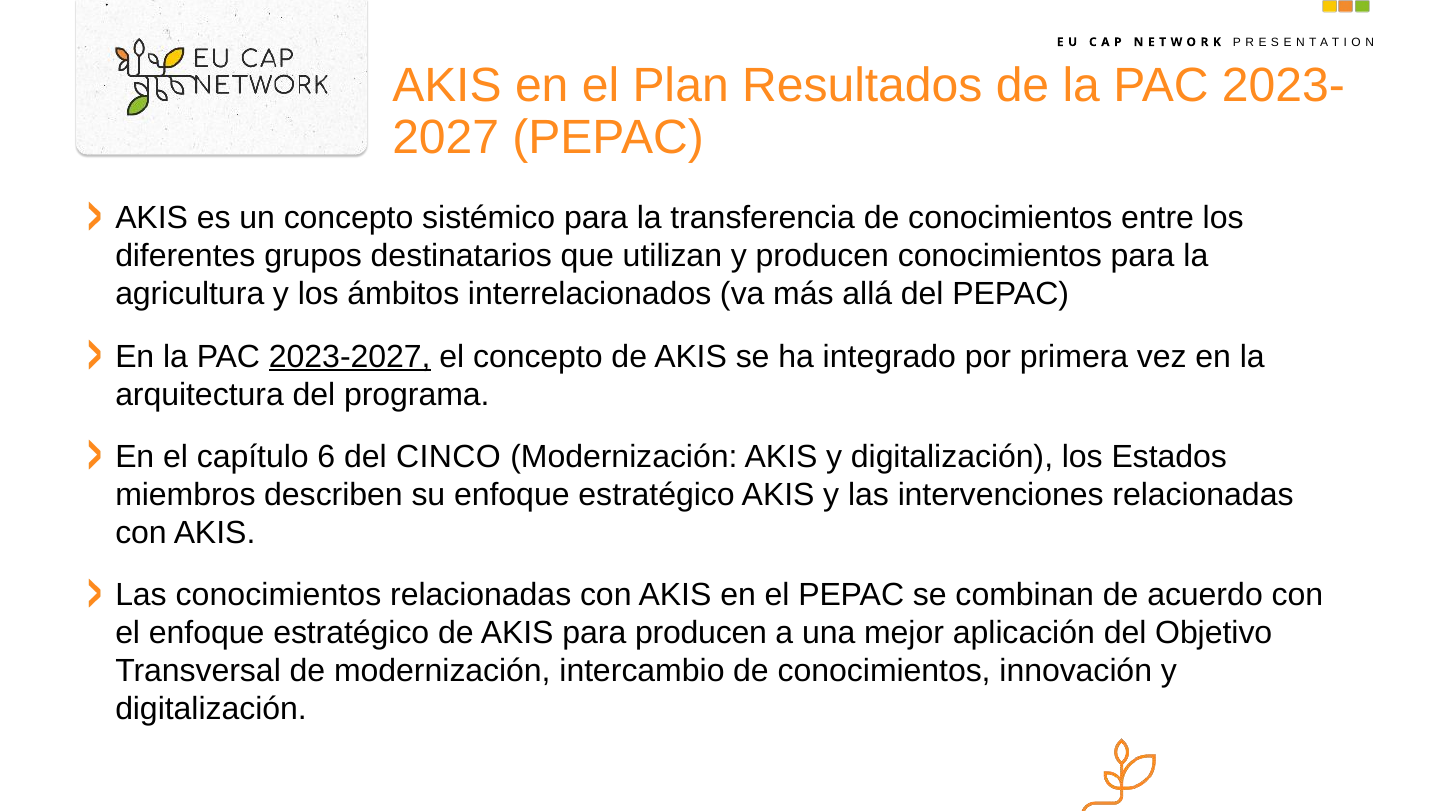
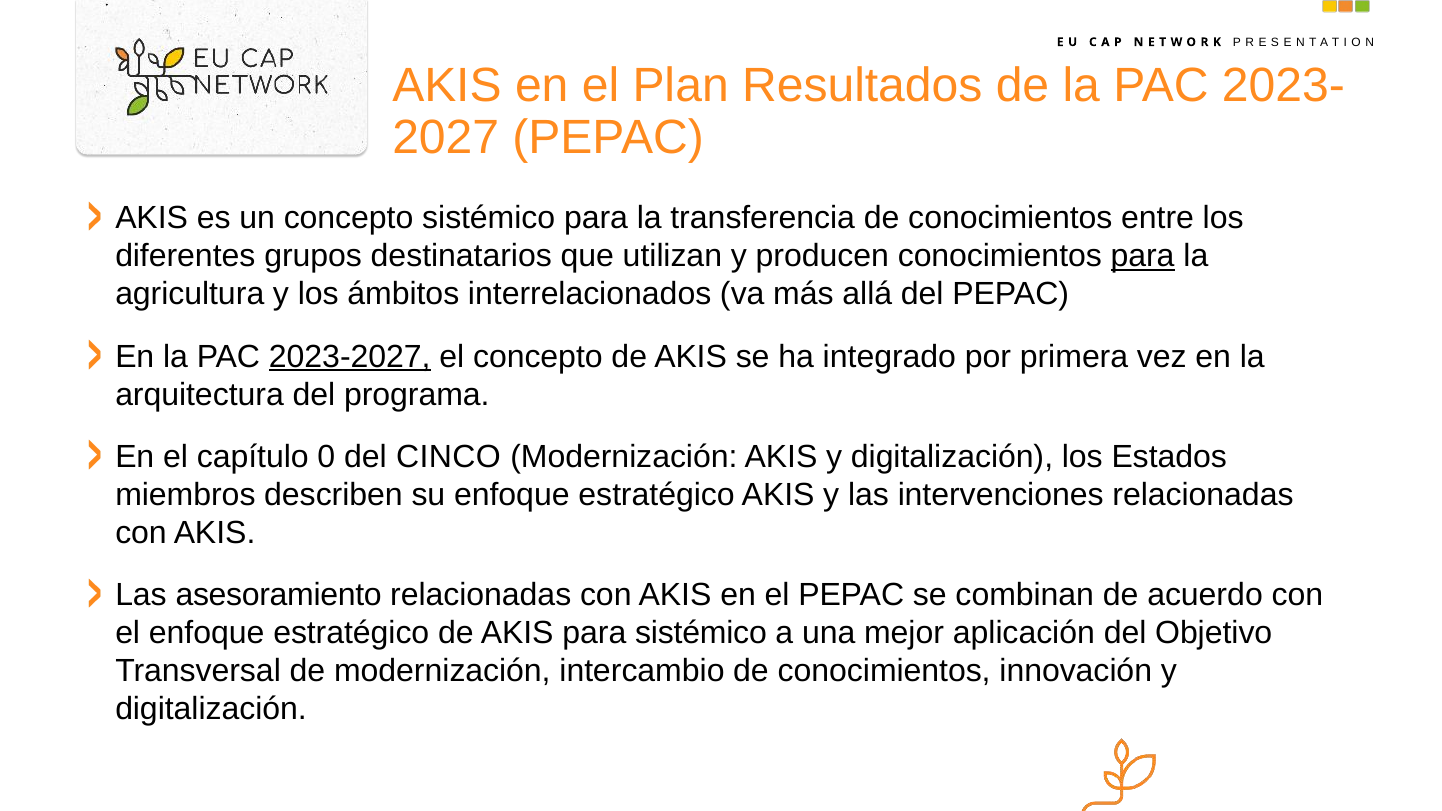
para underline: none -> present (1143, 256)
6: 6 -> 0 (326, 457)
Las conocimientos: conocimientos -> asesoramiento (279, 595)
para producen: producen -> sistémico (701, 633)
